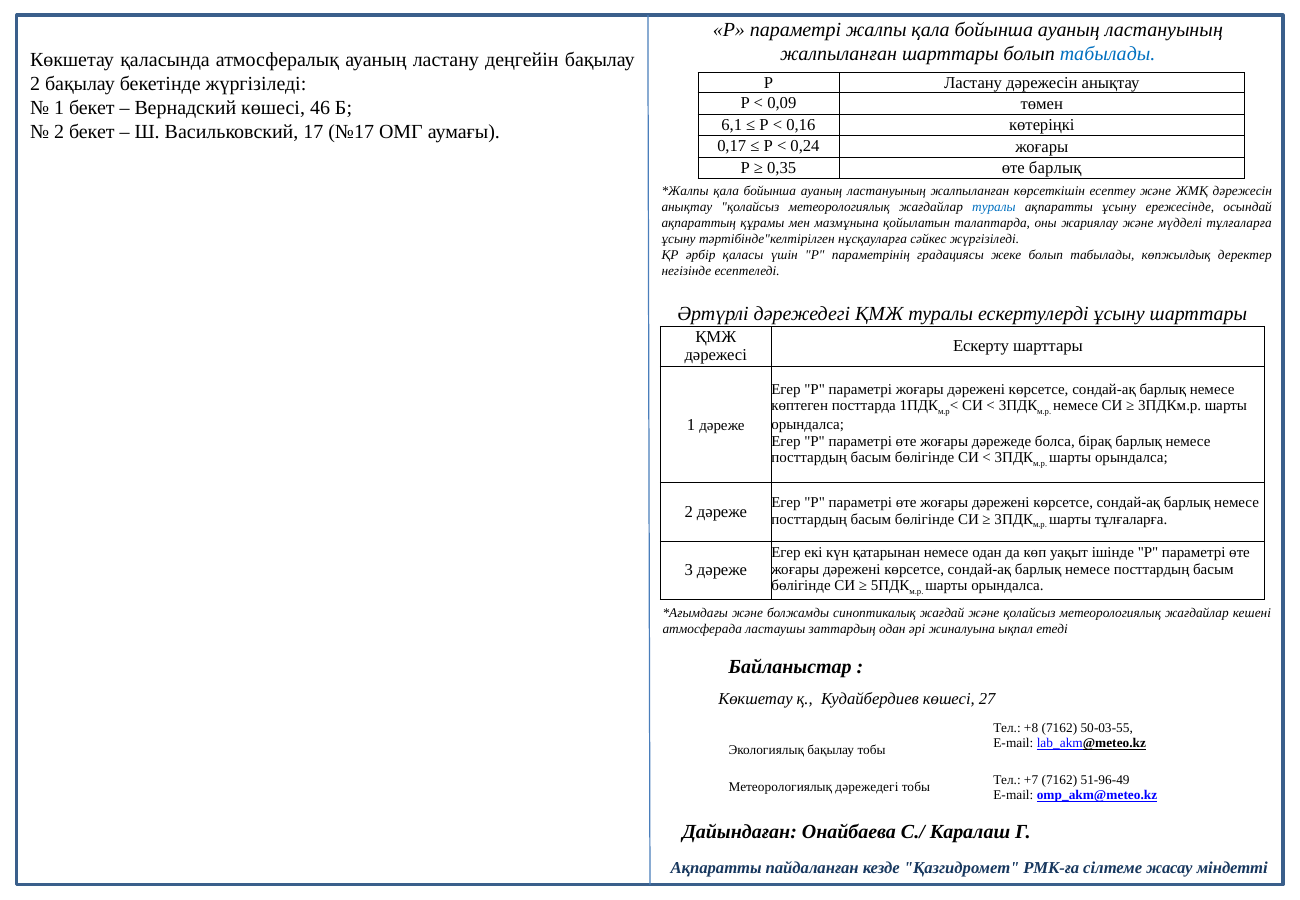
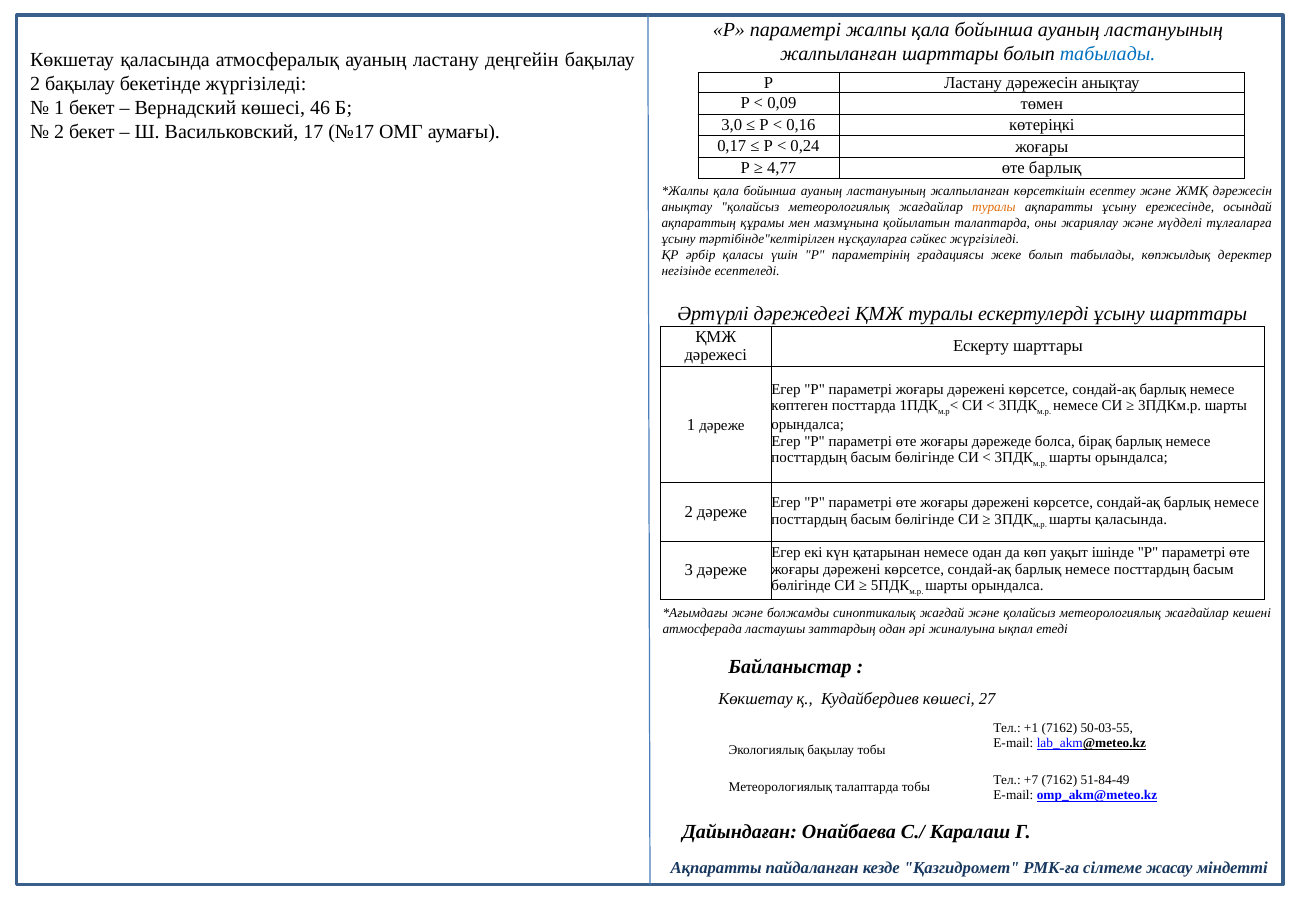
6,1: 6,1 -> 3,0 (732, 125)
0,35: 0,35 -> 4,77 (782, 168)
туралы colour: blue -> orange (994, 207)
шарты тұлғаларға: тұлғаларға -> қаласында (1131, 519)
+8: +8 -> +1 (1031, 728)
51-96-49: 51-96-49 -> 51-84-49 (1105, 780)
Метеорологиялық дәрежедегі: дәрежедегі -> талаптарда (867, 788)
